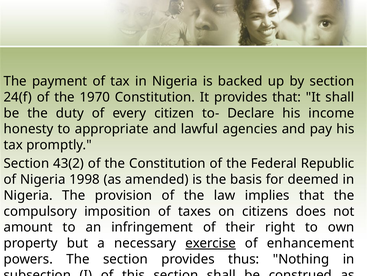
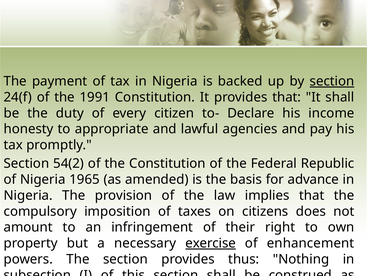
section underline: none -> present (332, 81)
1970: 1970 -> 1991 (95, 97)
43(2: 43(2 -> 54(2 (69, 163)
1998: 1998 -> 1965 (85, 179)
deemed: deemed -> advance (313, 179)
